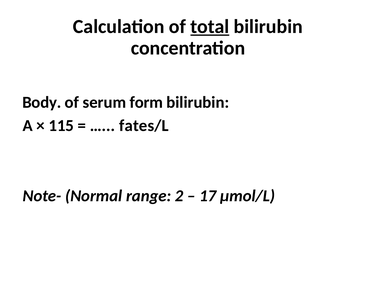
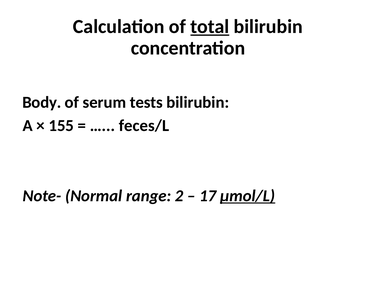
form: form -> tests (146, 102)
115: 115 -> 155 (61, 126)
fates/L: fates/L -> feces/L (144, 126)
µmol/L underline: none -> present (248, 196)
